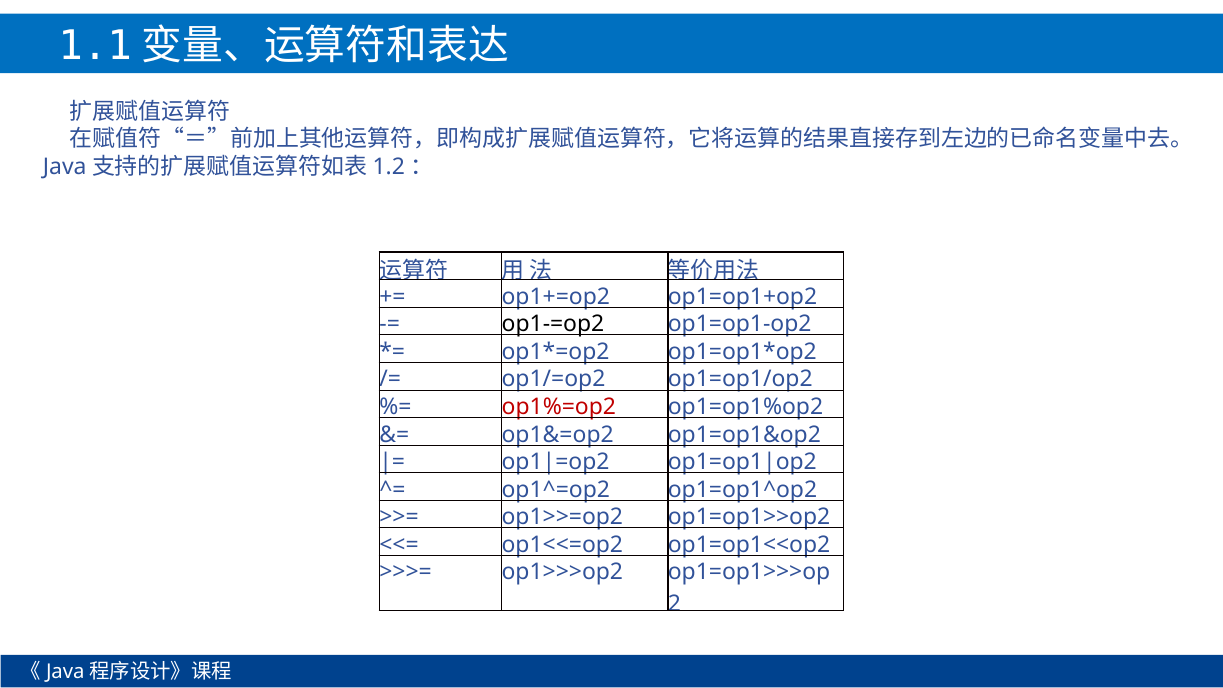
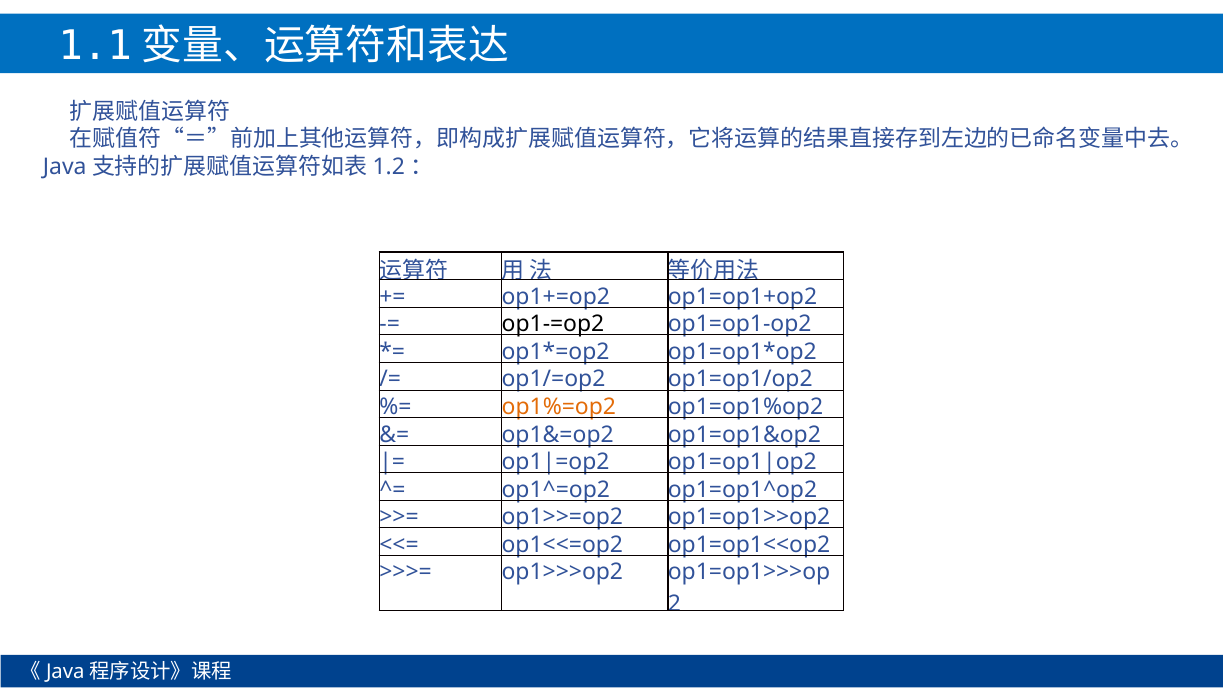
op1%=op2 colour: red -> orange (559, 407)
